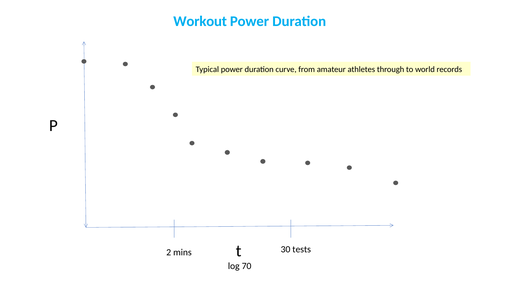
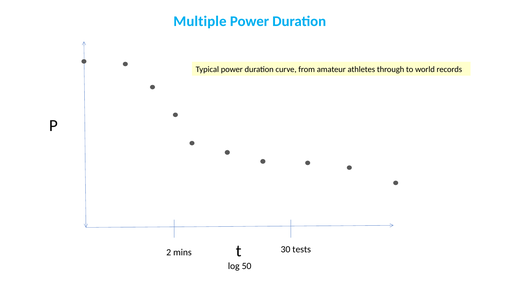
Workout: Workout -> Multiple (200, 21)
70: 70 -> 50 (247, 267)
